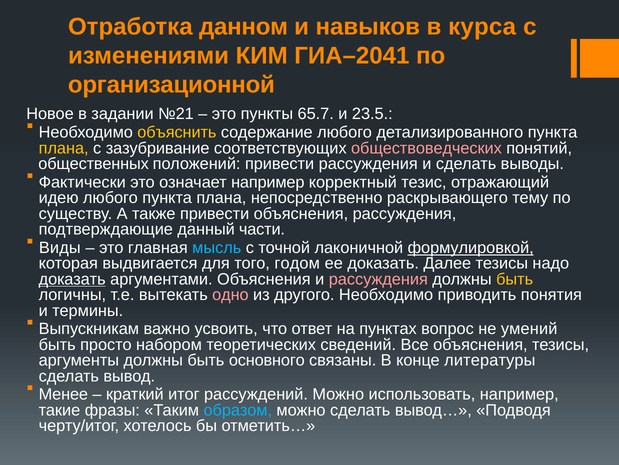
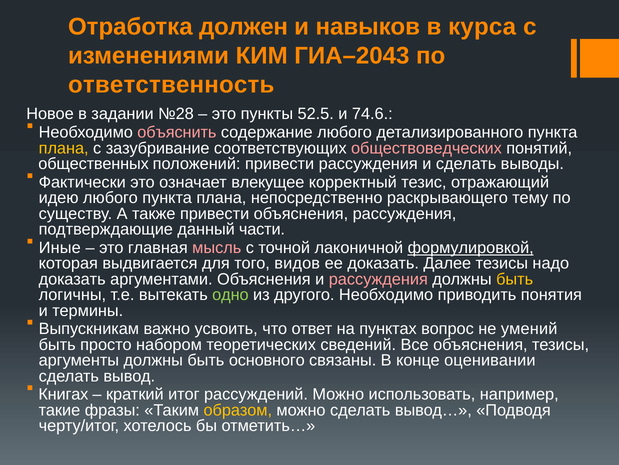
данном: данном -> должен (244, 27)
ГИА–2041: ГИА–2041 -> ГИА–2043 (352, 56)
организационной: организационной -> ответственность (171, 85)
№21: №21 -> №28 (176, 114)
65.7: 65.7 -> 52.5 (316, 114)
23.5: 23.5 -> 74.6 (372, 114)
объяснить colour: yellow -> pink (177, 132)
означает например: например -> влекущее (268, 182)
Виды: Виды -> Иные (60, 247)
мысль colour: light blue -> pink (217, 247)
годом: годом -> видов (297, 263)
доказать underline: present -> none (72, 279)
одно colour: pink -> light green (230, 294)
литературы: литературы -> оценивании (490, 360)
Менее: Менее -> Книгах (63, 394)
образом colour: light blue -> yellow (238, 410)
